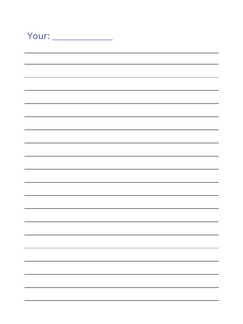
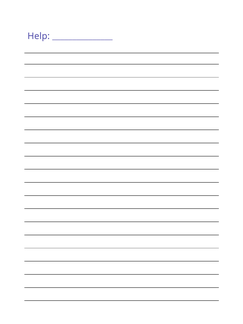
Your: Your -> Help (39, 36)
